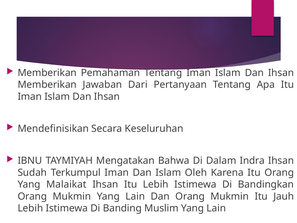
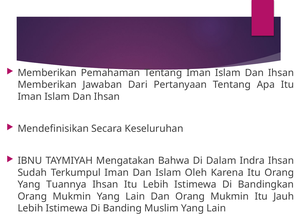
Malaikat: Malaikat -> Tuannya (66, 184)
